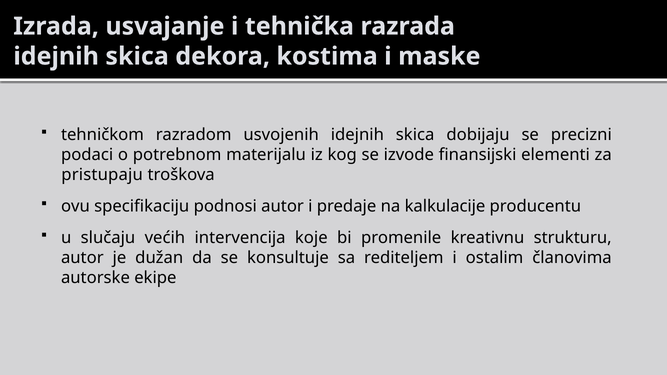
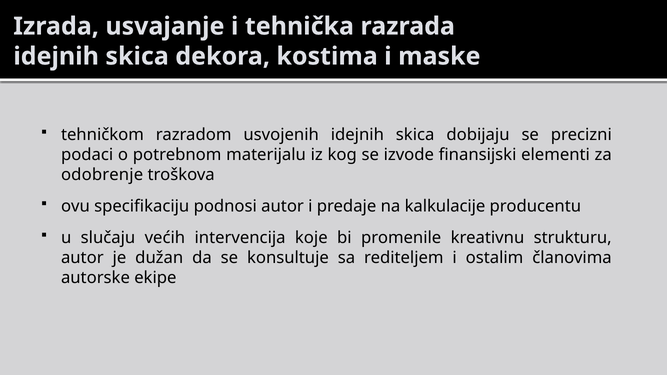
pristupaju: pristupaju -> odobrenje (102, 175)
